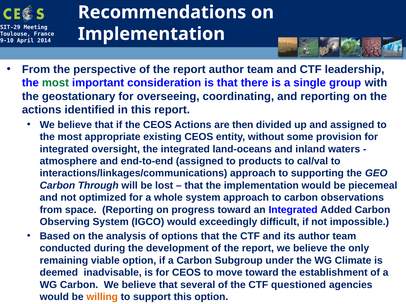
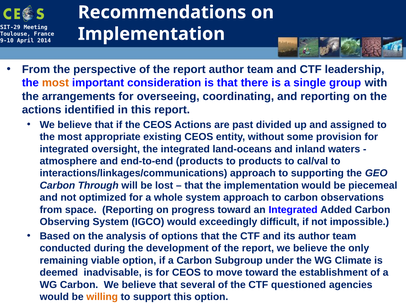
most colour: green -> orange (55, 83)
geostationary: geostationary -> arrangements (79, 97)
then: then -> past (243, 125)
end-to-end assigned: assigned -> products (200, 161)
